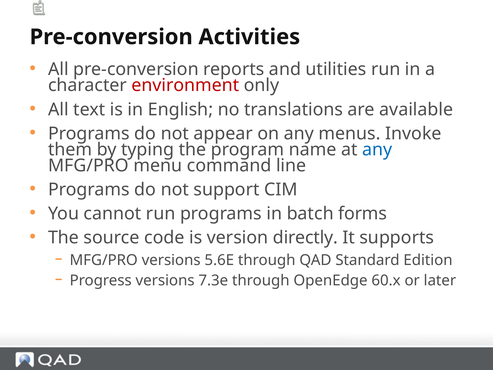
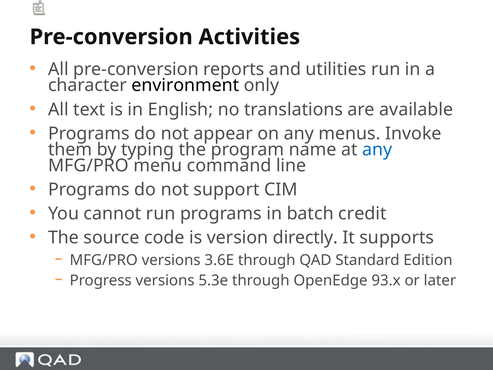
environment colour: red -> black (185, 85)
forms: forms -> credit (362, 214)
5.6E: 5.6E -> 3.6E (219, 260)
7.3e: 7.3e -> 5.3e (213, 280)
60.x: 60.x -> 93.x (386, 280)
